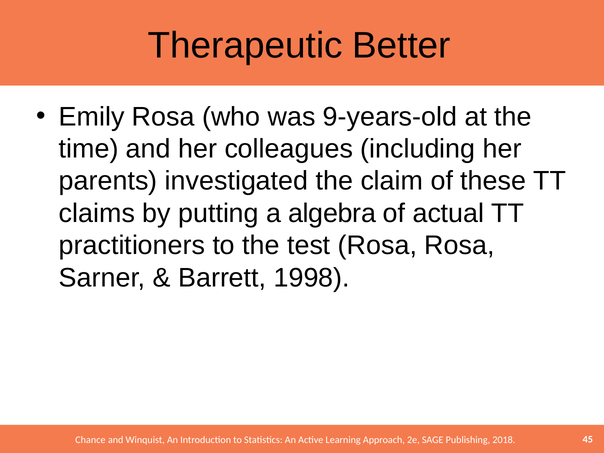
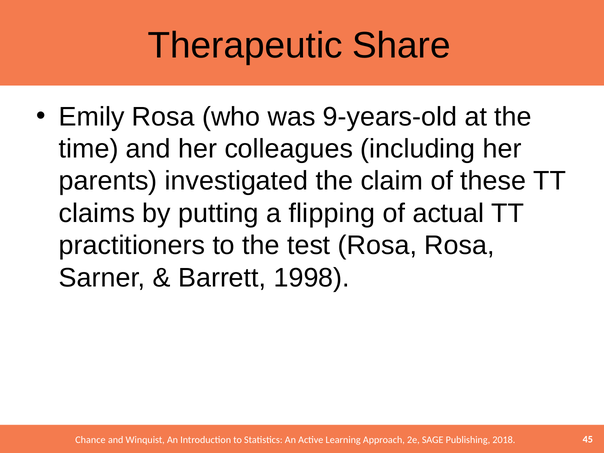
Better: Better -> Share (402, 45)
algebra: algebra -> flipping (332, 213)
